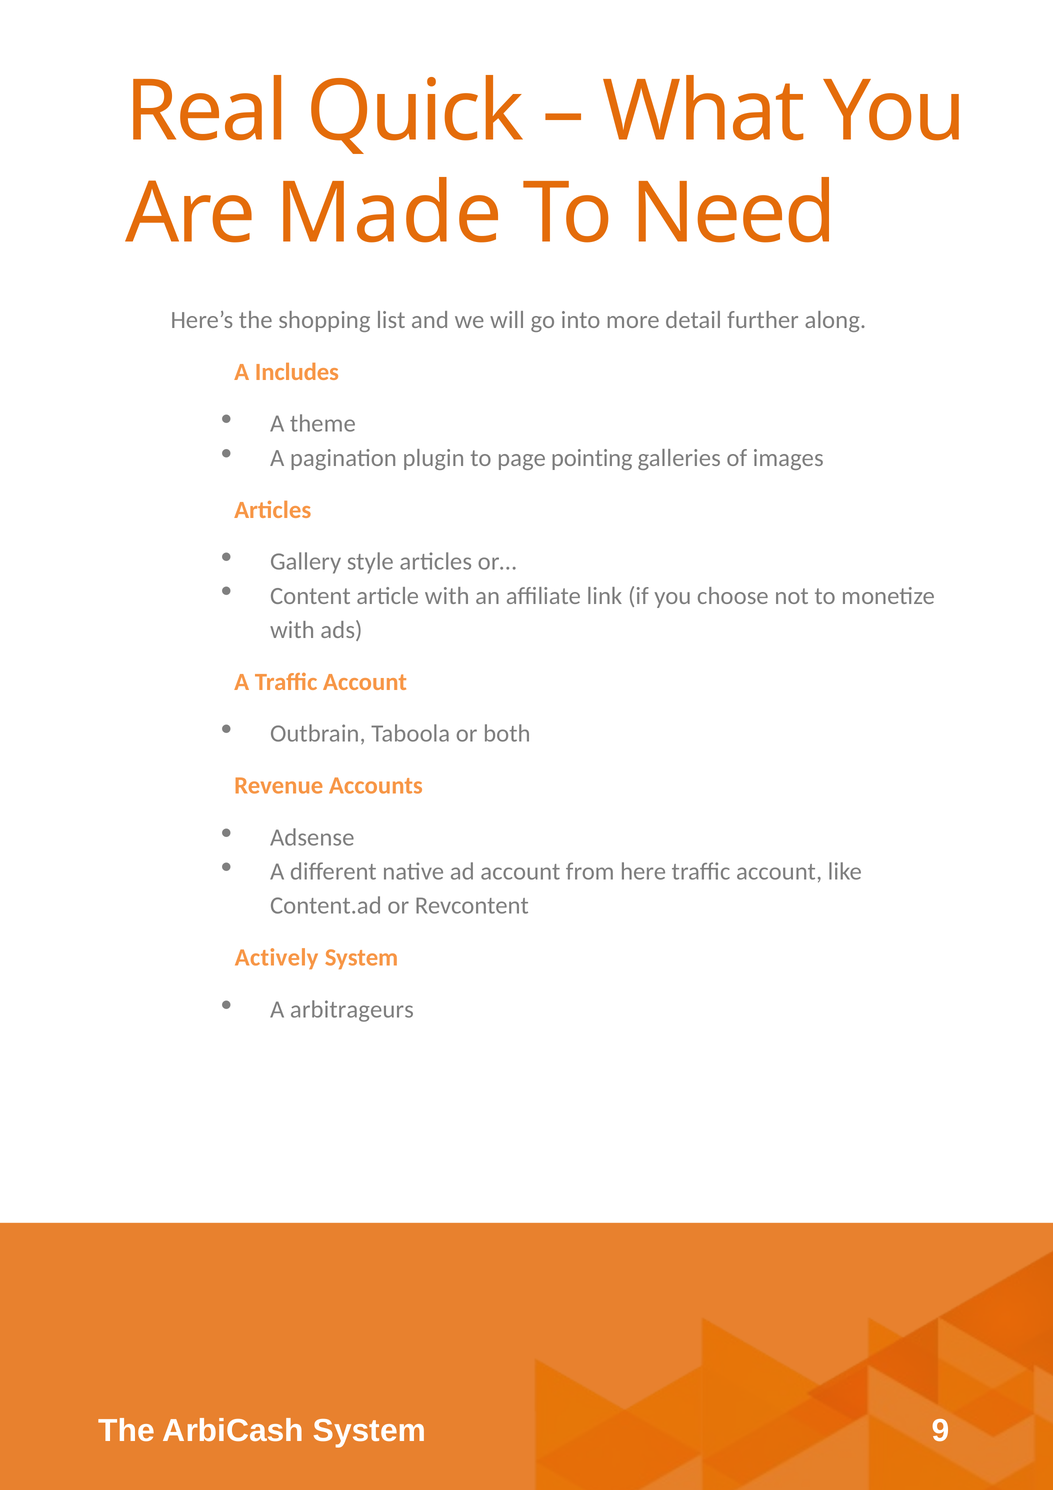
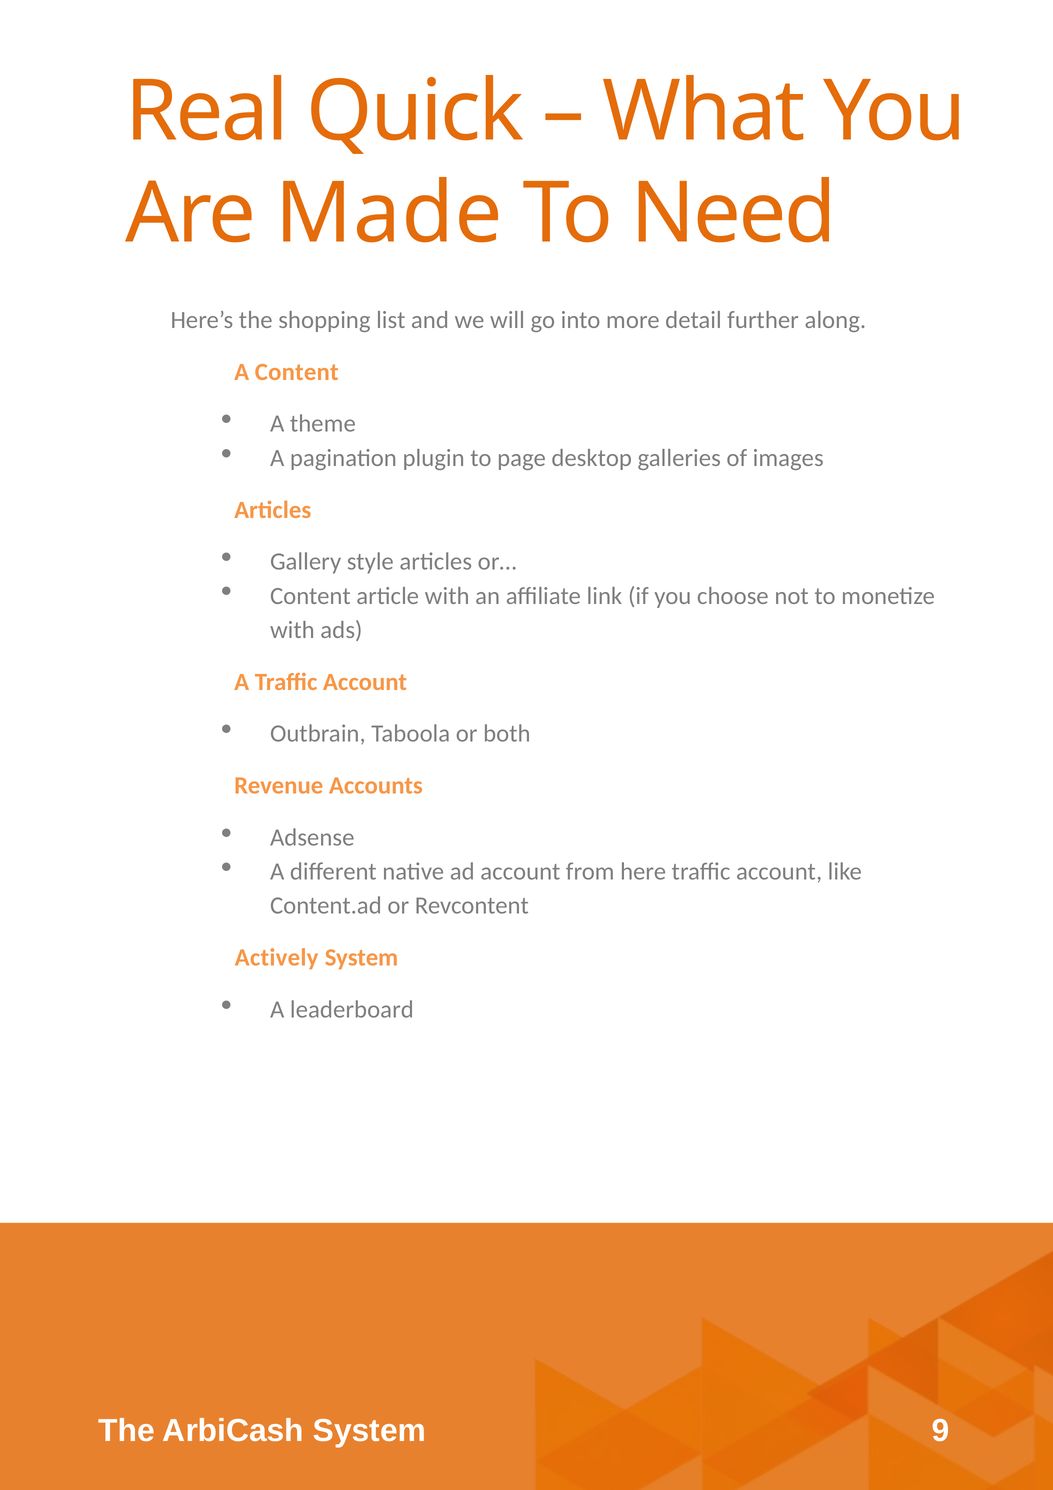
A Includes: Includes -> Content (297, 372)
pointing: pointing -> desktop (592, 458)
arbitrageurs: arbitrageurs -> leaderboard (352, 1010)
